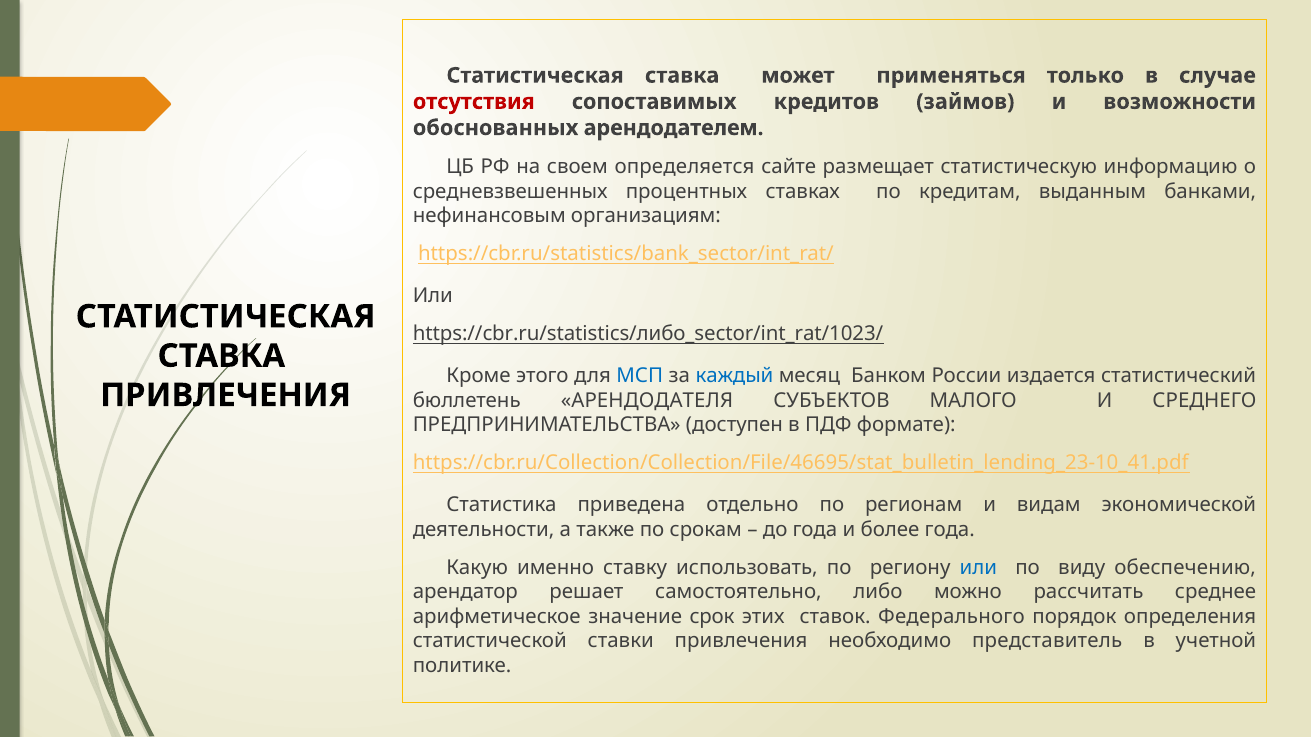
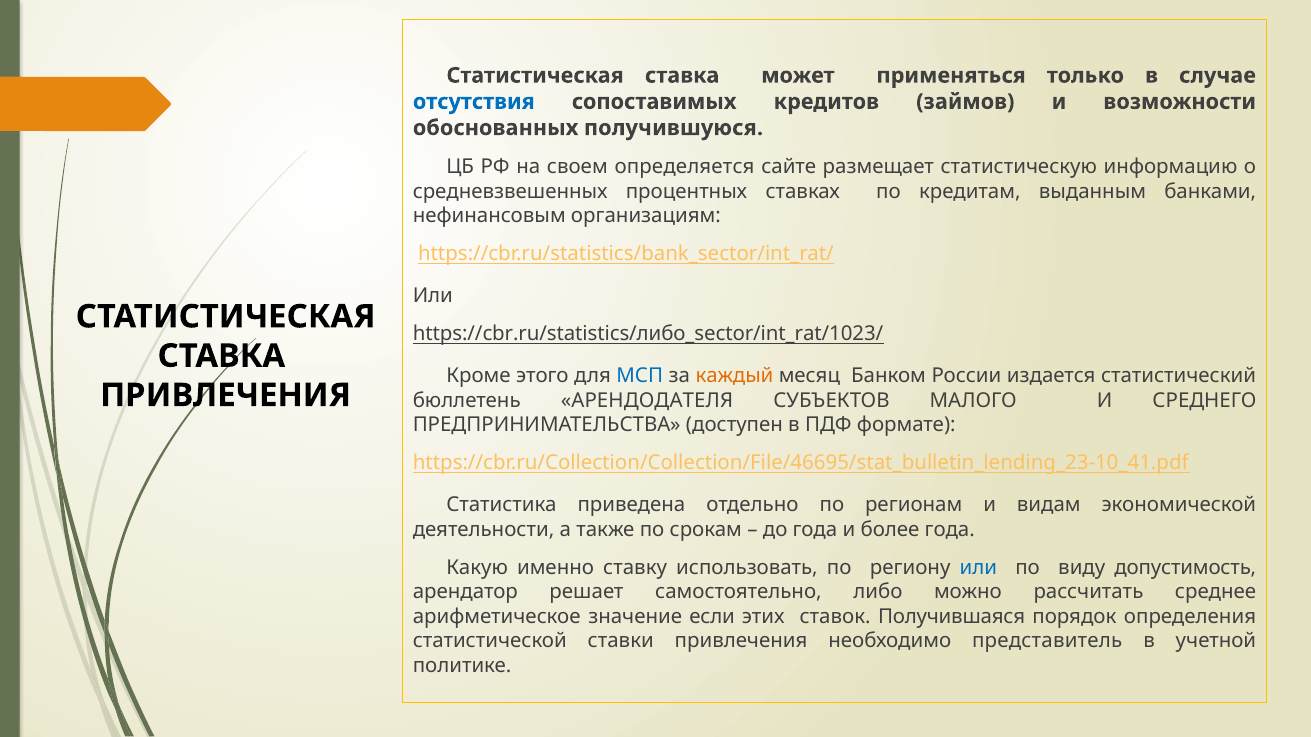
отсутствия colour: red -> blue (474, 102)
арендодателем: арендодателем -> получившуюся (673, 128)
каждый colour: blue -> orange (735, 376)
обеспечению: обеспечению -> допустимость (1185, 568)
срок: срок -> если (712, 617)
Федерального: Федерального -> Получившаяся (952, 617)
